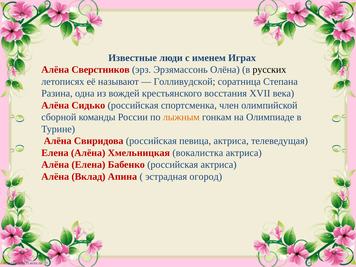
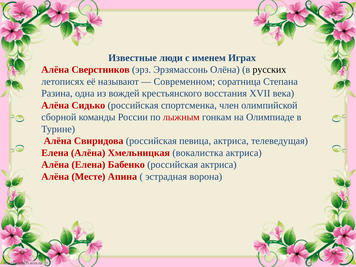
Голливудской: Голливудской -> Современном (184, 82)
лыжным colour: orange -> red (181, 117)
Вклад: Вклад -> Месте (88, 176)
огород: огород -> ворона (206, 176)
